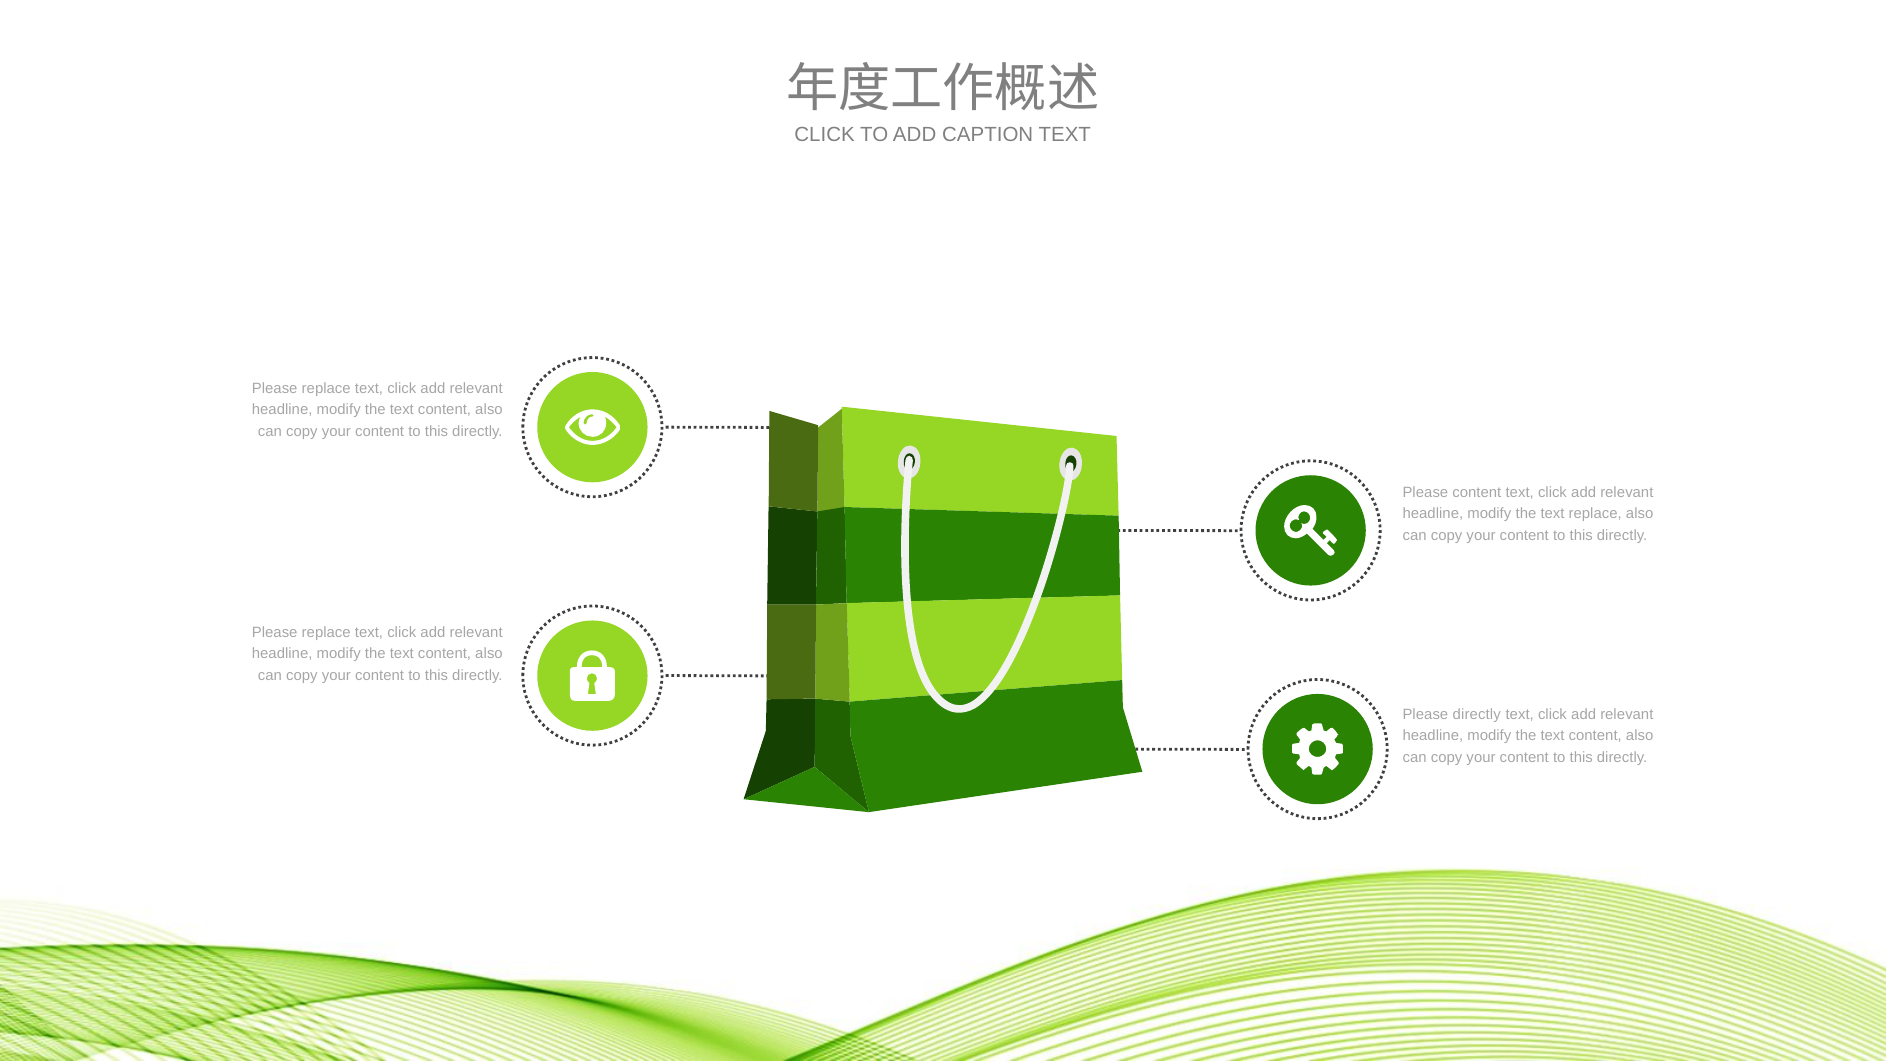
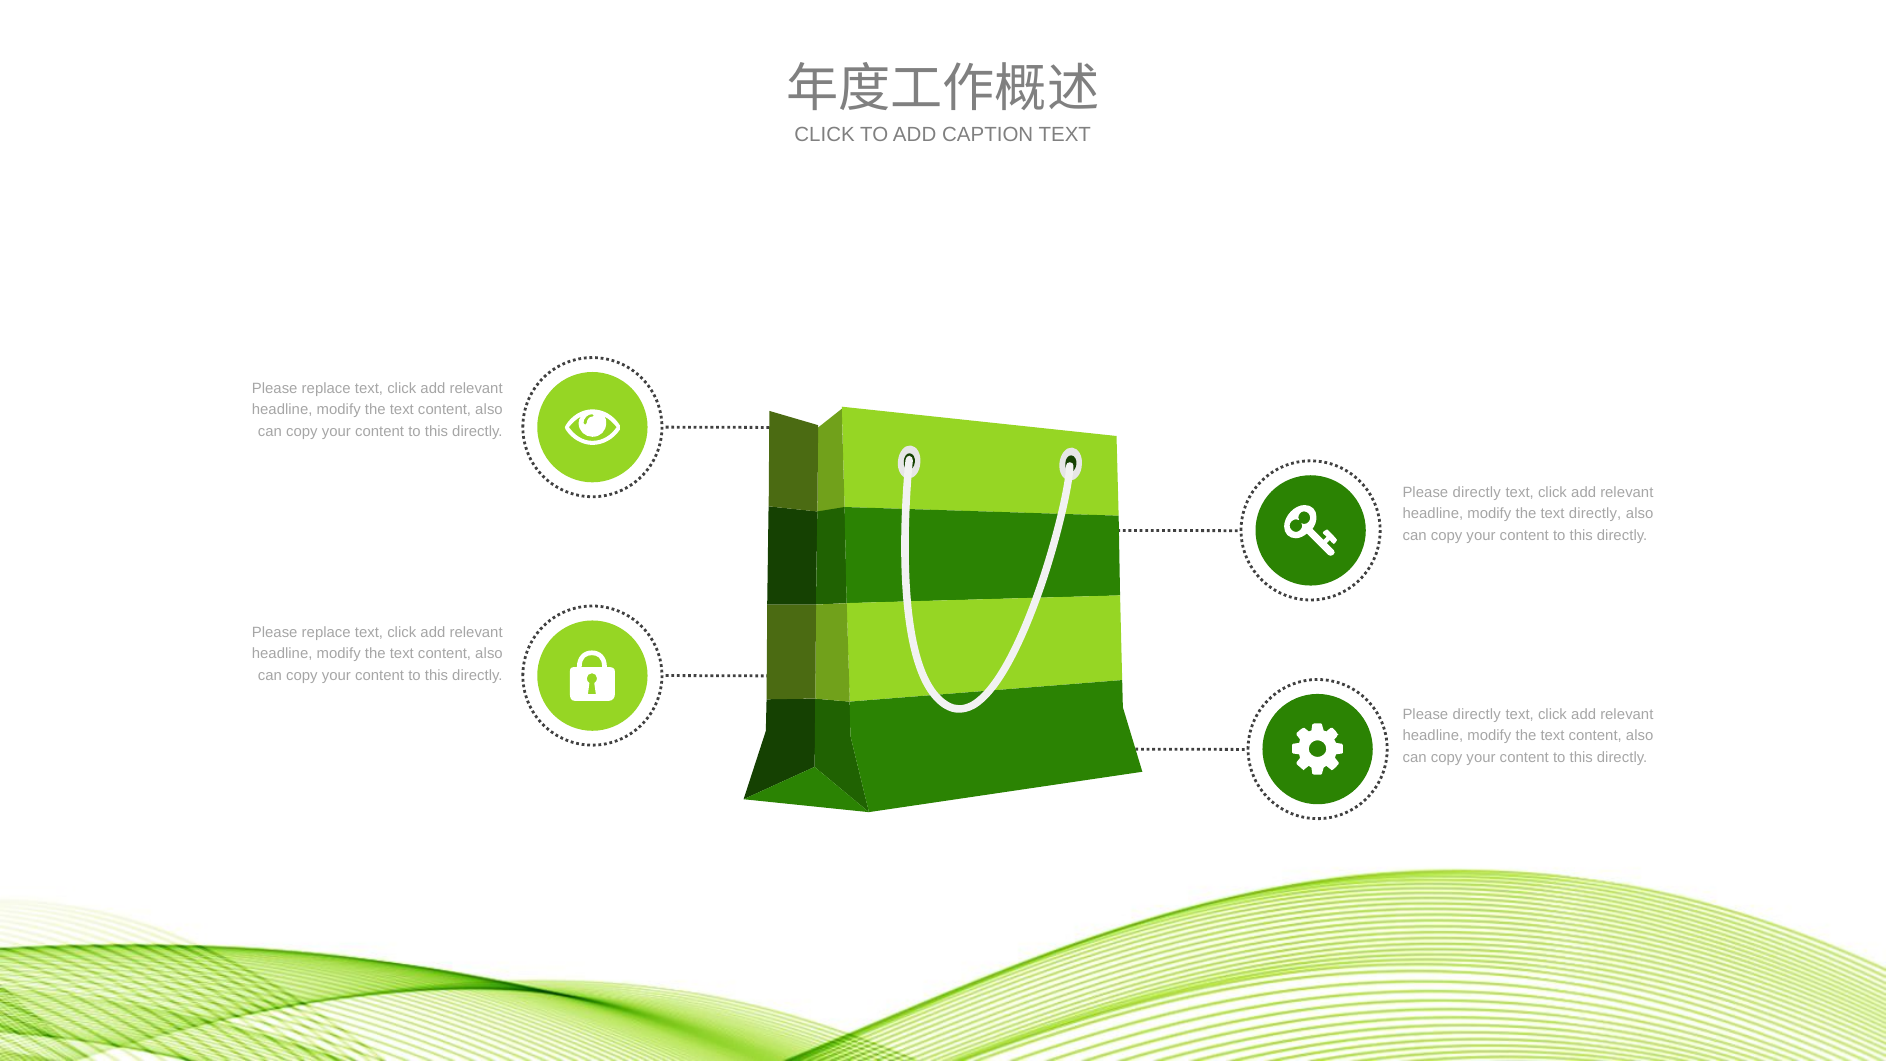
content: content -> directly (1477, 493)
text replace: replace -> directly (1595, 514)
